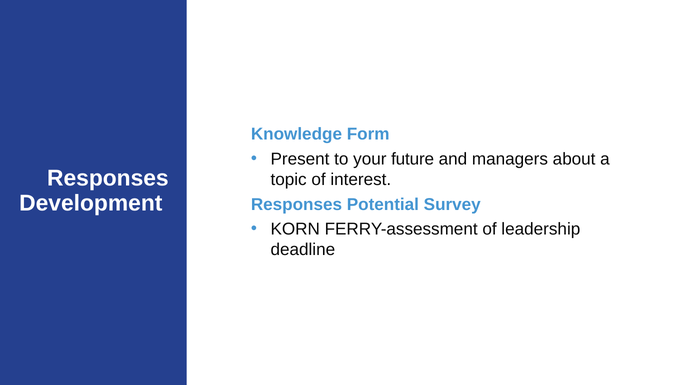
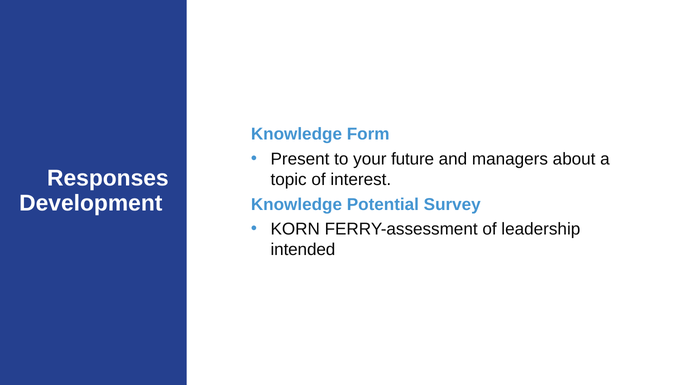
Responses: Responses -> Knowledge (296, 204)
deadline: deadline -> intended (303, 250)
